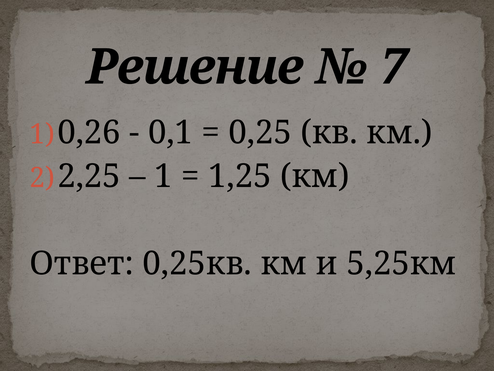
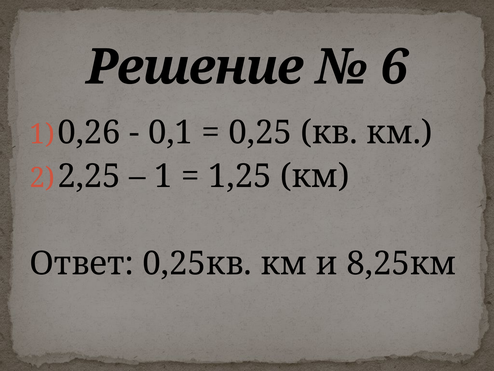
7: 7 -> 6 (394, 67)
5,25км: 5,25км -> 8,25км (401, 263)
